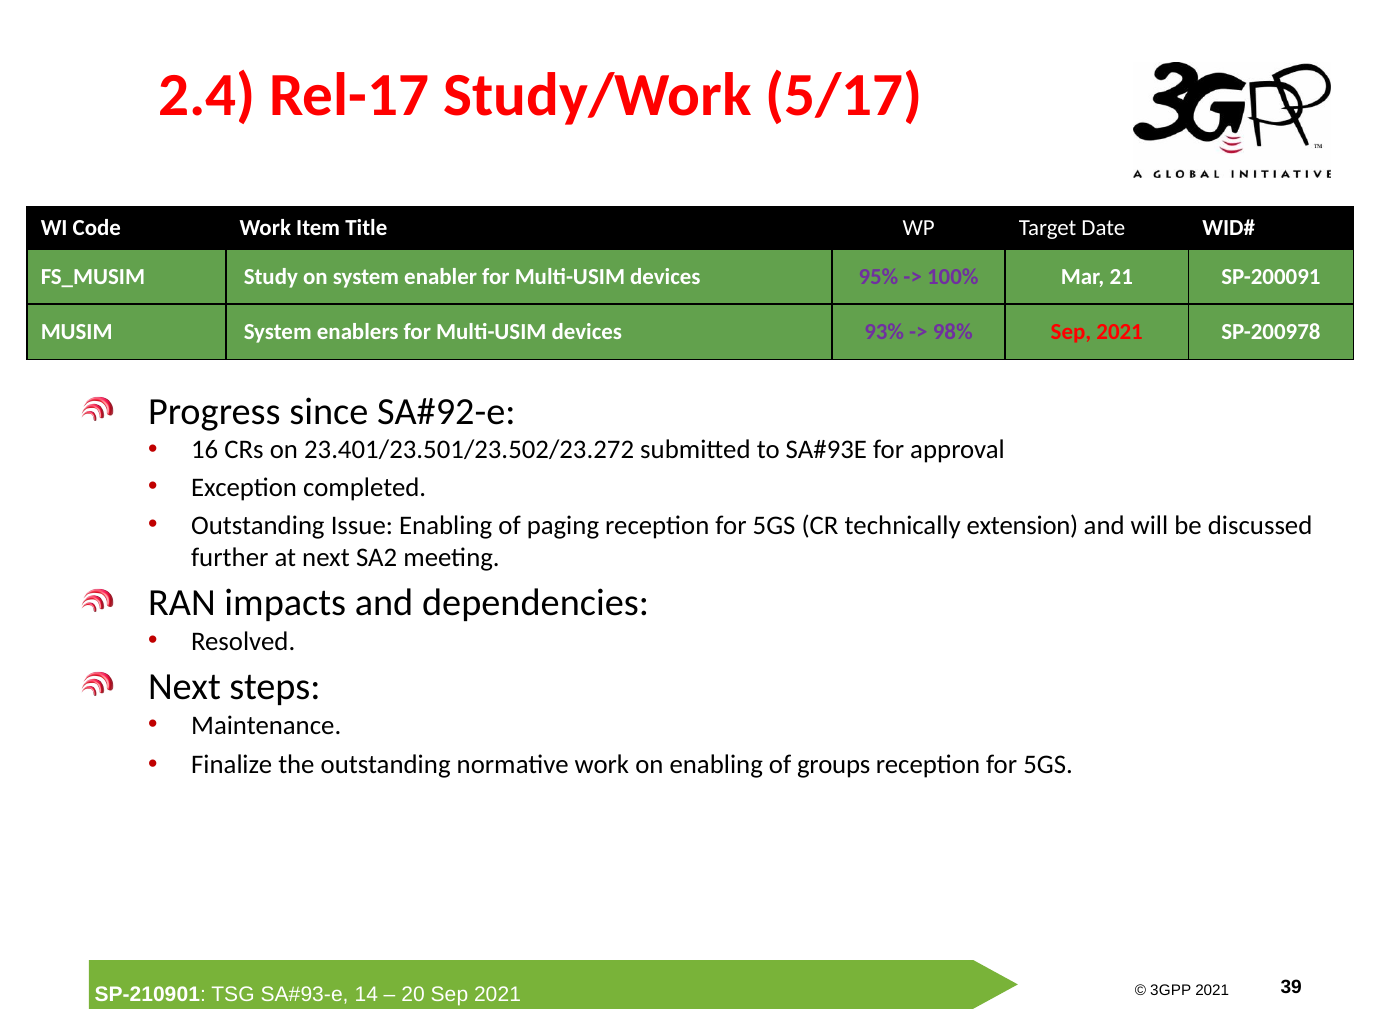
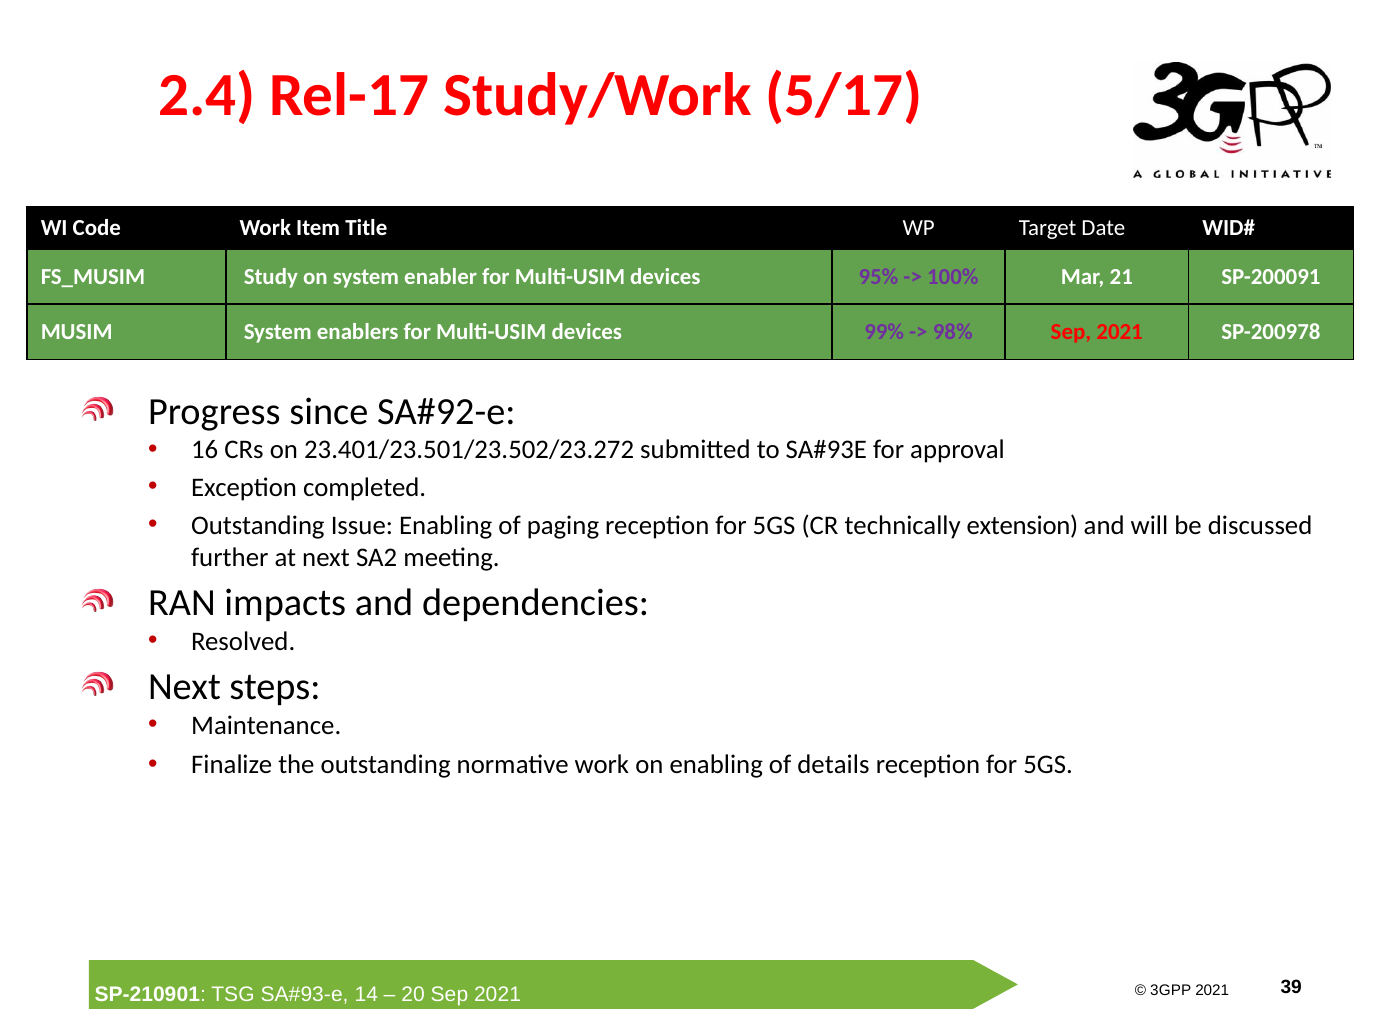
93%: 93% -> 99% (884, 332)
groups: groups -> details (833, 765)
